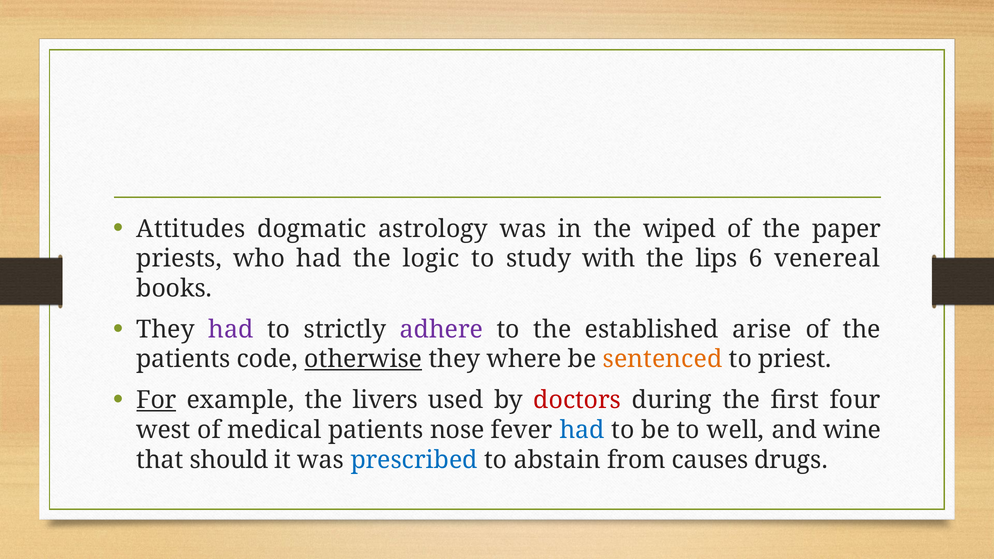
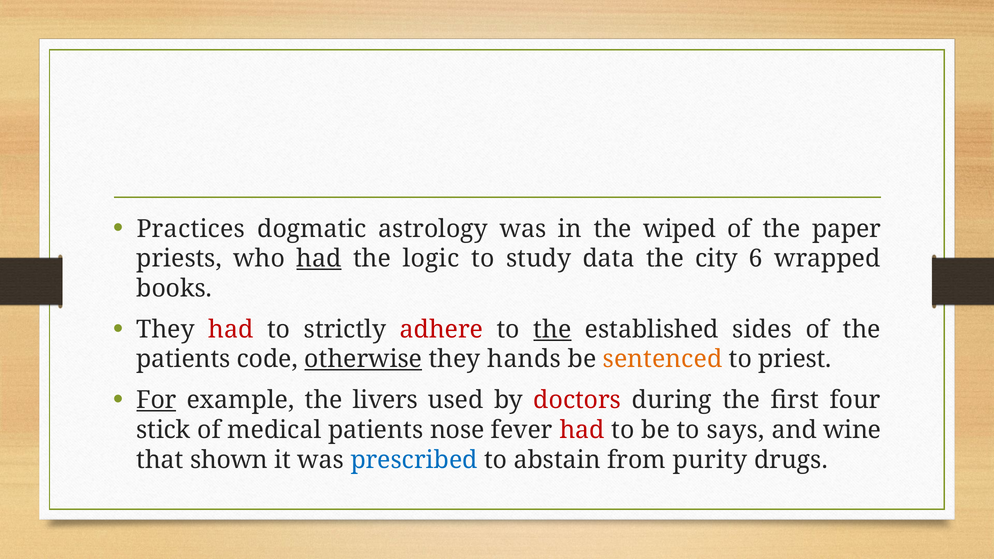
Attitudes: Attitudes -> Practices (191, 229)
had underline: none -> present (319, 259)
with: with -> data (609, 259)
lips: lips -> city (717, 259)
venereal: venereal -> wrapped (827, 259)
had colour: purple -> red (231, 329)
adhere colour: purple -> red (441, 329)
the underline: none -> present (552, 329)
arise: arise -> sides (762, 329)
where: where -> hands (524, 359)
west: west -> stick (163, 430)
had colour: blue -> red (582, 430)
well: well -> says (736, 430)
should: should -> shown (229, 460)
causes: causes -> purity (710, 460)
